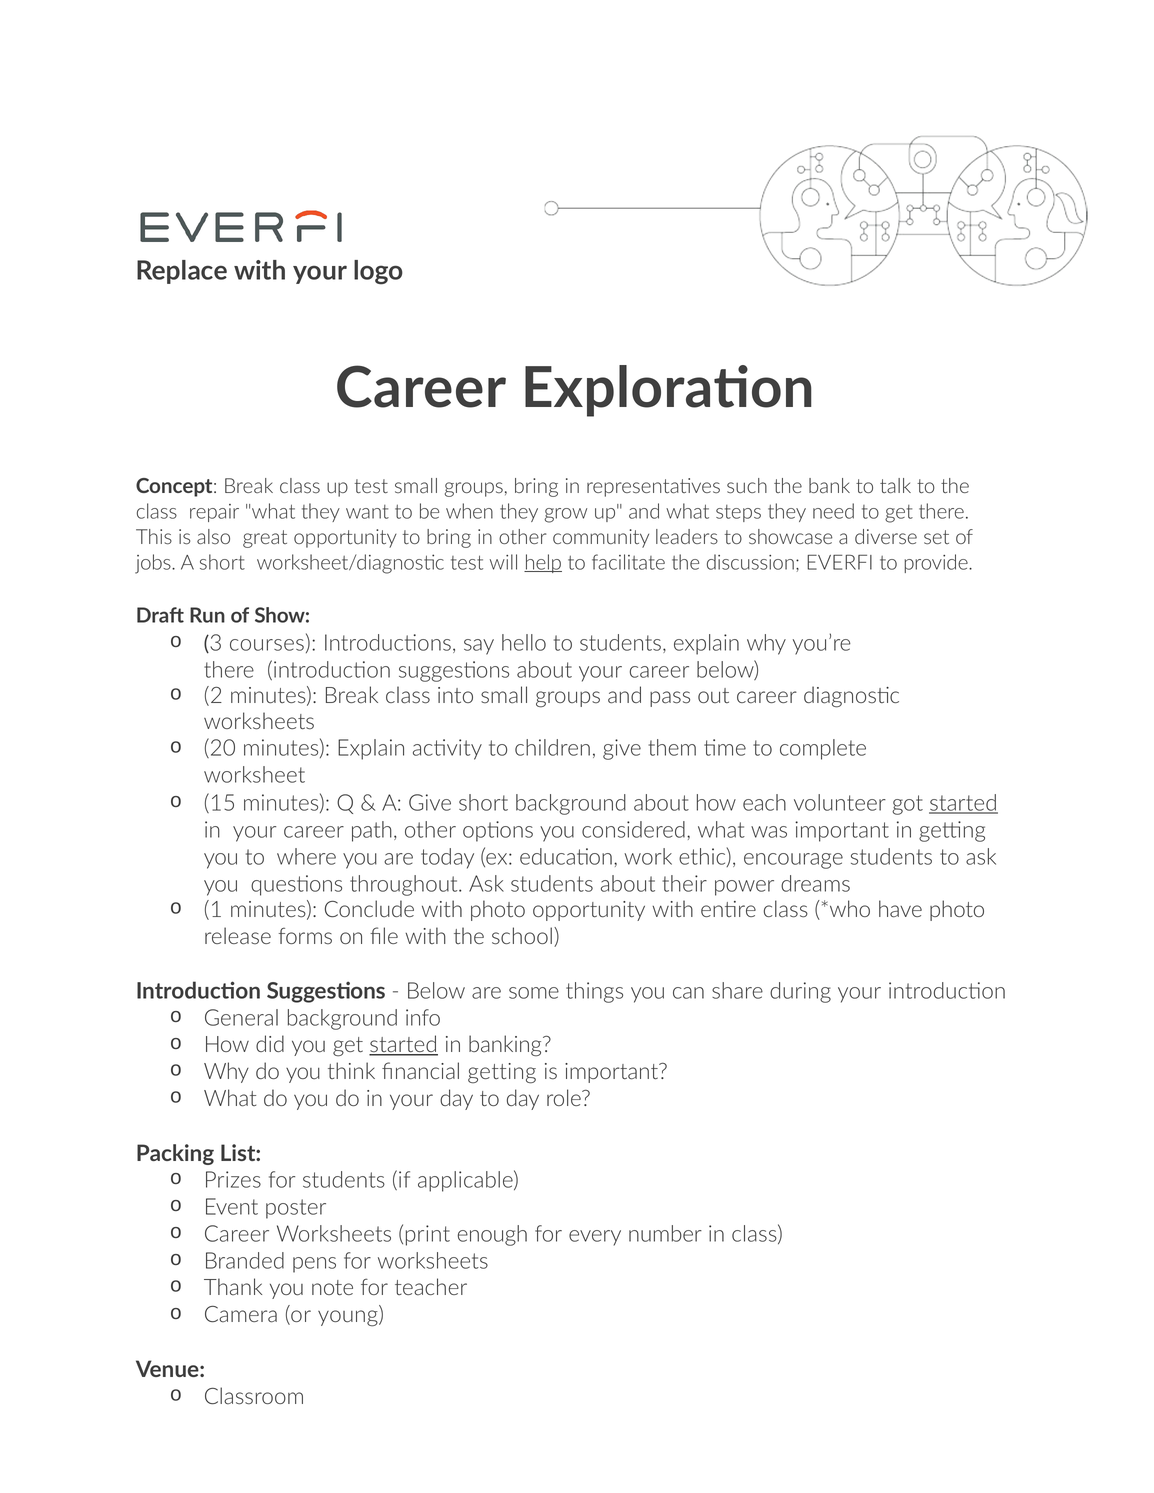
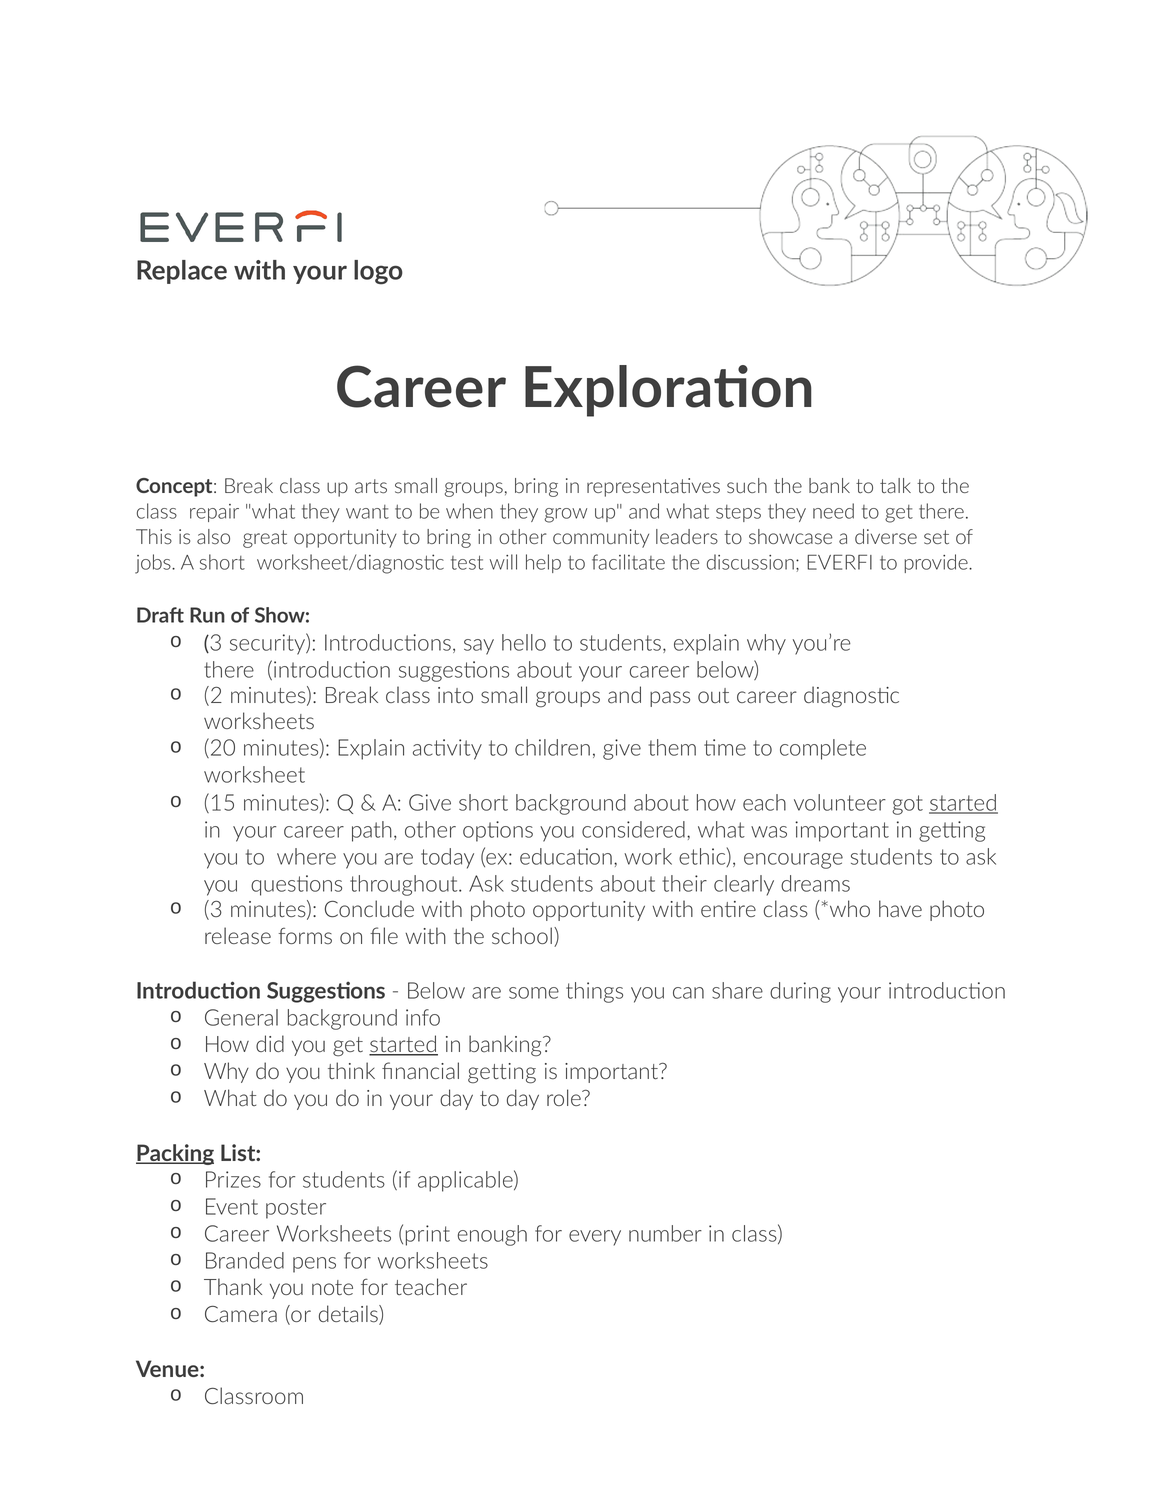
up test: test -> arts (371, 487)
help underline: present -> none (543, 563)
courses: courses -> security (273, 643)
power: power -> clearly (744, 884)
1: 1 -> 3 (213, 910)
Packing underline: none -> present (175, 1154)
young: young -> details (351, 1315)
